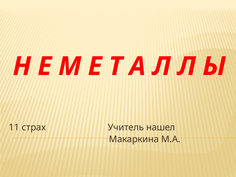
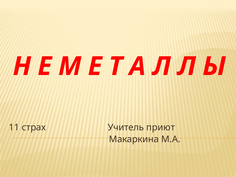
нашел: нашел -> приют (161, 127)
